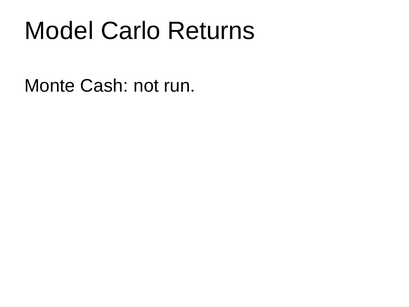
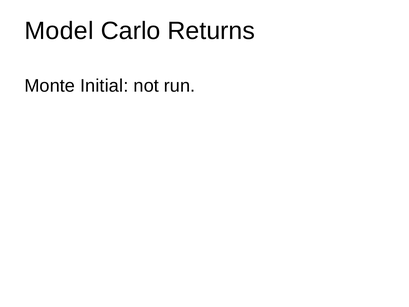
Cash: Cash -> Initial (104, 86)
